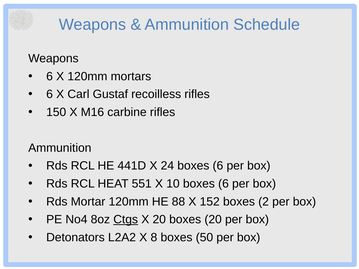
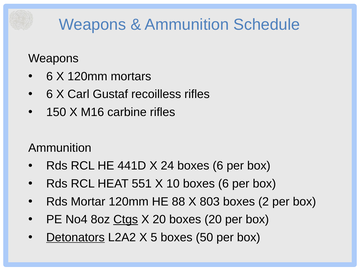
152: 152 -> 803 (210, 202)
Detonators underline: none -> present (75, 238)
8: 8 -> 5 (154, 238)
